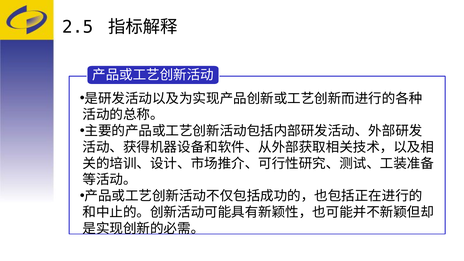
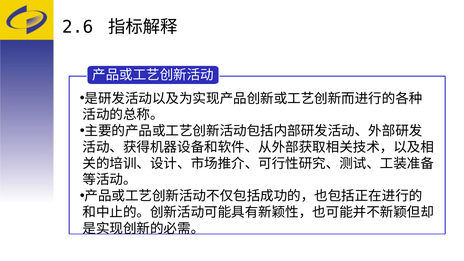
2.5: 2.5 -> 2.6 (78, 27)
